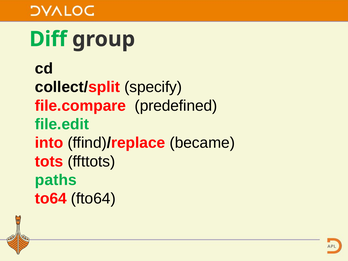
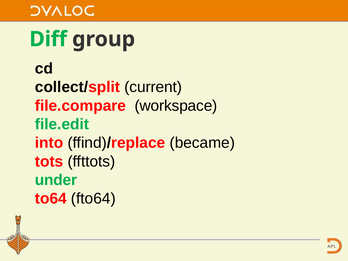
specify: specify -> current (153, 87)
predefined: predefined -> workspace (176, 106)
paths: paths -> under (56, 180)
